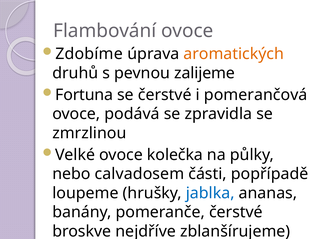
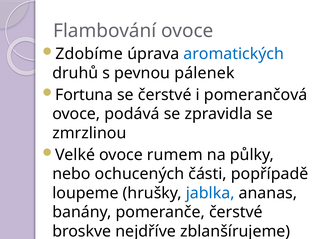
aromatických colour: orange -> blue (234, 54)
zalijeme: zalijeme -> pálenek (204, 73)
kolečka: kolečka -> rumem (175, 155)
calvadosem: calvadosem -> ochucených (139, 174)
